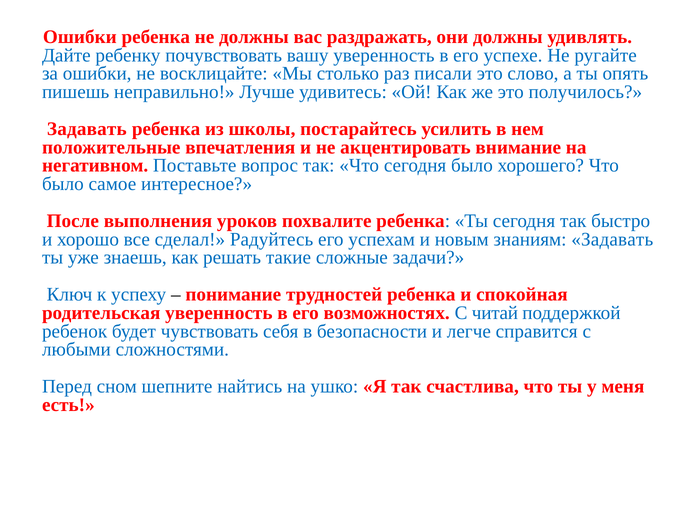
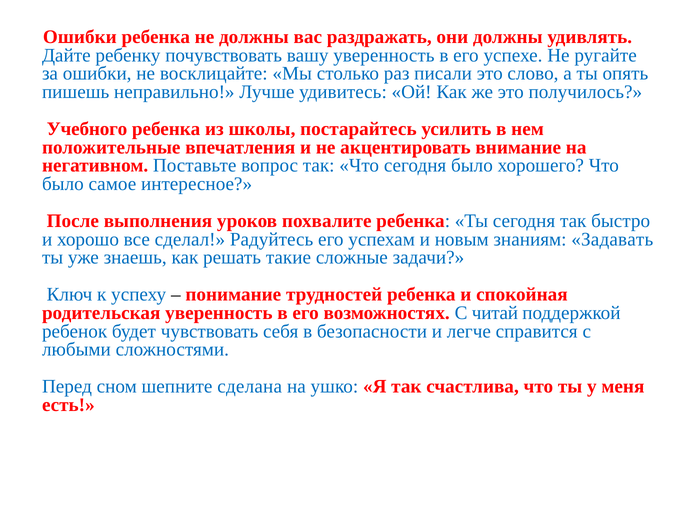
Задавать: Задавать -> Учебного (87, 129)
найтись: найтись -> сделана (250, 386)
